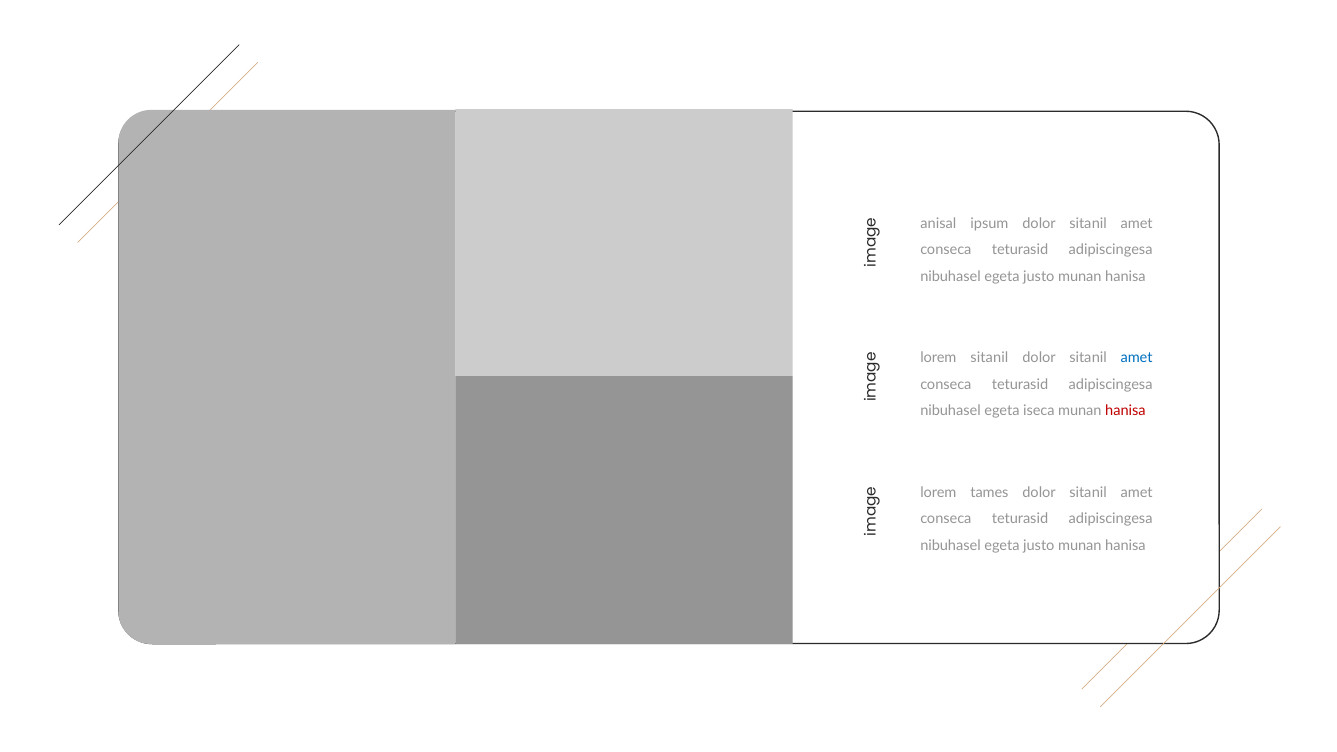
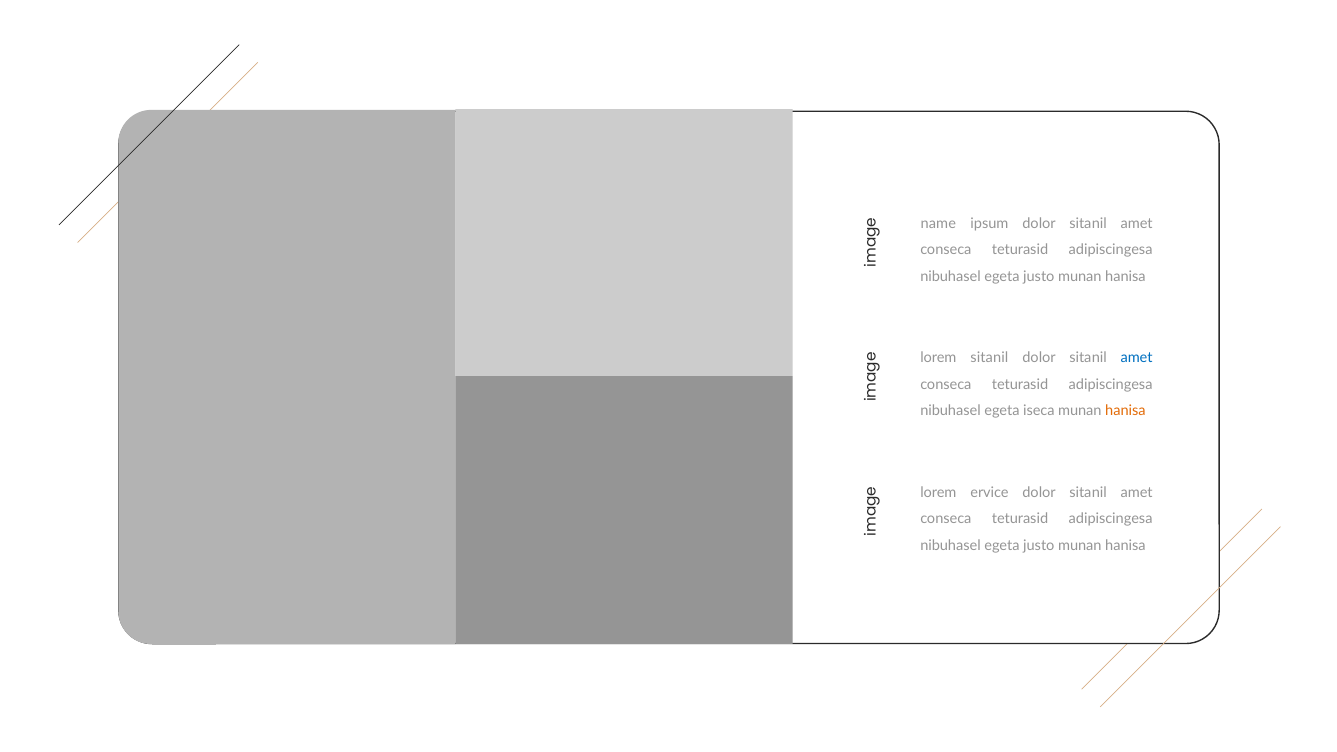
anisal: anisal -> name (938, 224)
hanisa colour: red -> orange (1125, 411)
tames: tames -> ervice (990, 493)
